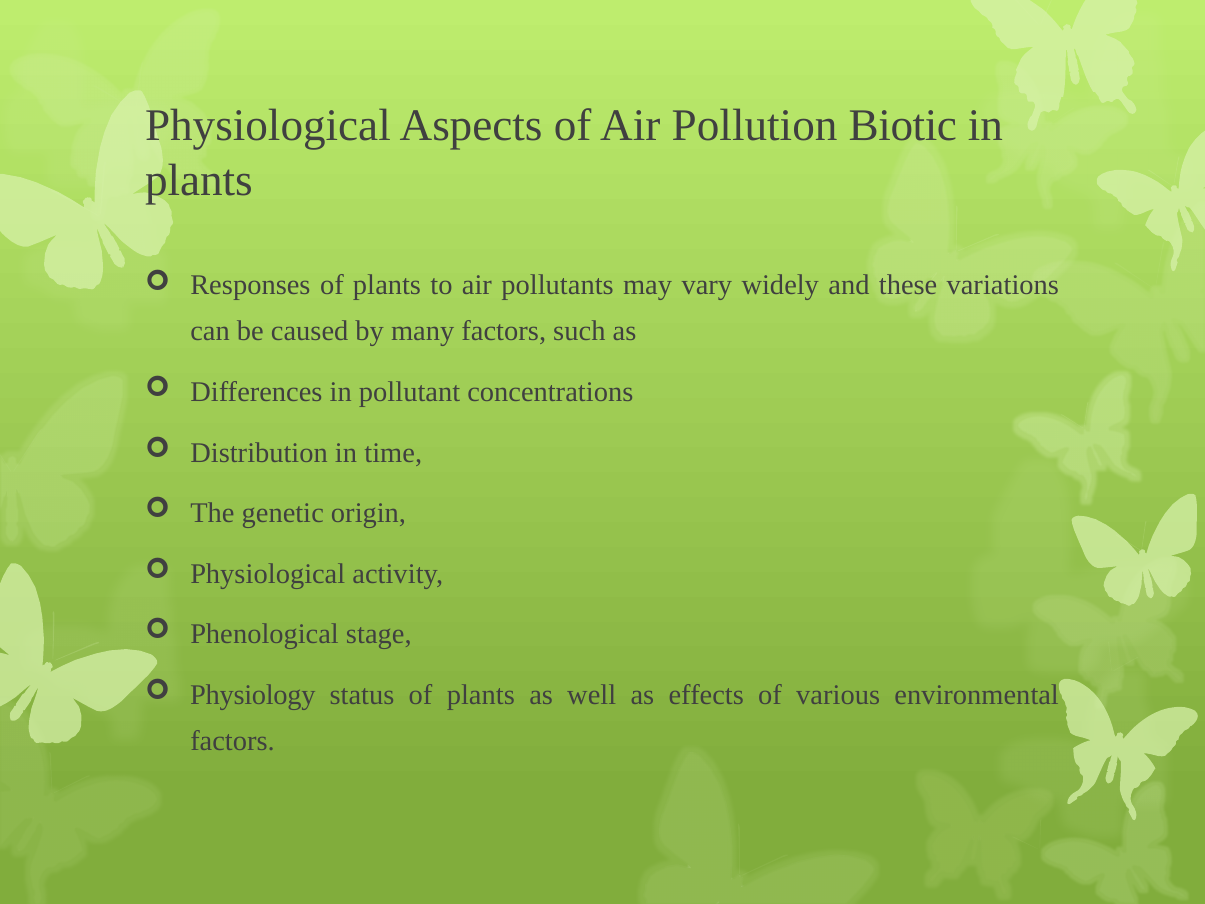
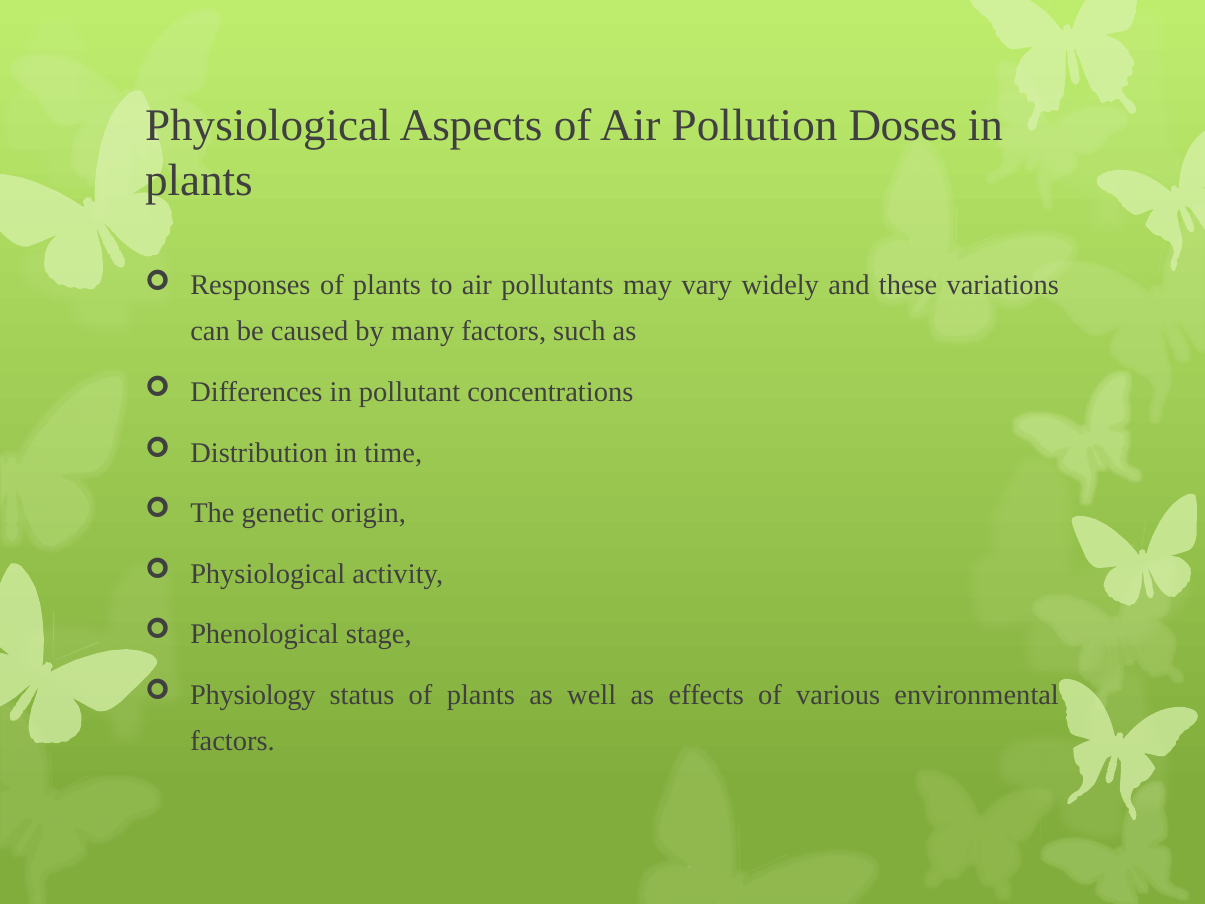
Biotic: Biotic -> Doses (903, 126)
